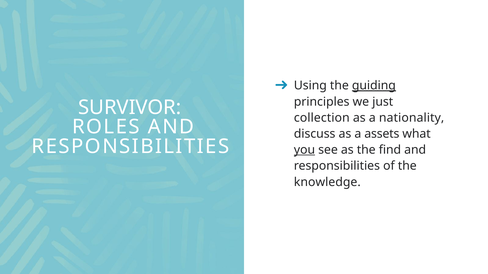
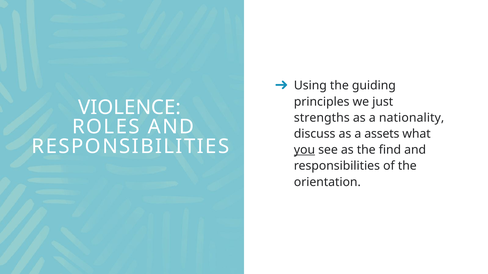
guiding underline: present -> none (374, 86)
SURVIVOR: SURVIVOR -> VIOLENCE (130, 108)
collection: collection -> strengths (322, 118)
knowledge: knowledge -> orientation (327, 182)
